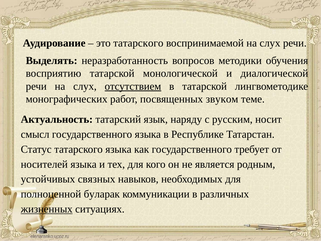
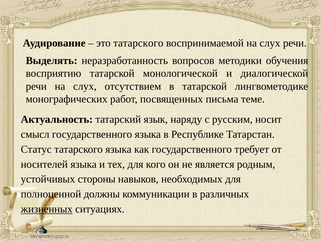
отсутствием underline: present -> none (133, 86)
звуком: звуком -> письма (222, 99)
связных: связных -> стороны (97, 179)
буларак: буларак -> должны (102, 194)
